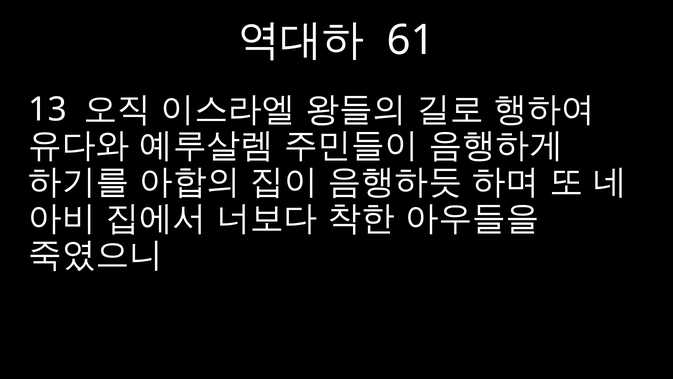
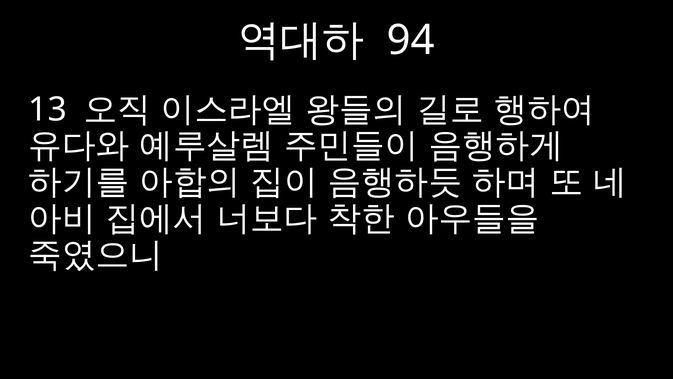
61: 61 -> 94 (411, 41)
